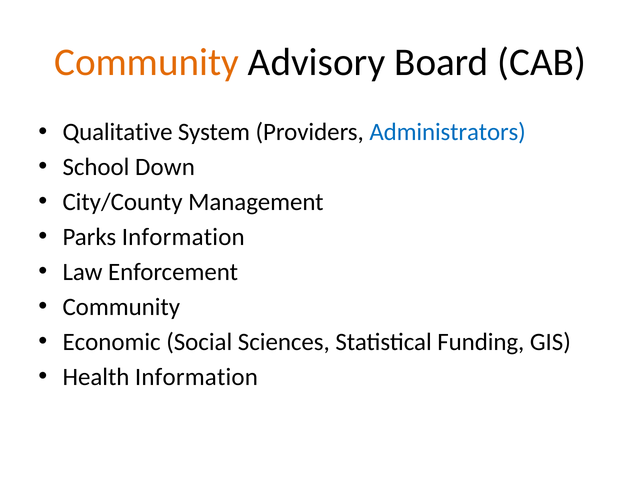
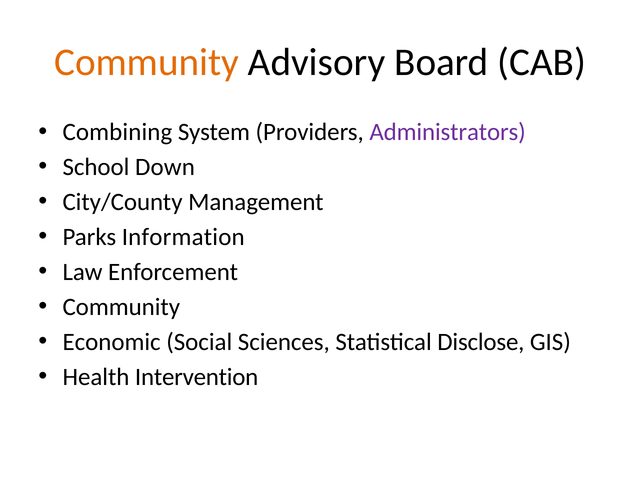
Qualitative: Qualitative -> Combining (117, 132)
Administrators colour: blue -> purple (448, 132)
Funding: Funding -> Disclose (481, 342)
Health Information: Information -> Intervention (197, 377)
